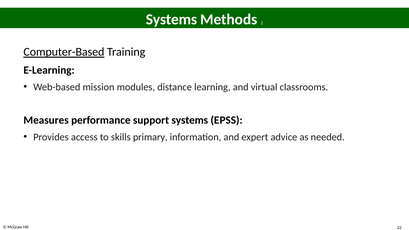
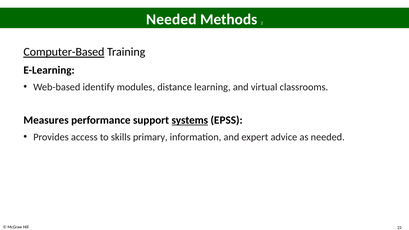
Systems: Systems -> Needed (171, 19)
mission: mission -> identify (99, 87)
systems underline: none -> present (190, 120)
